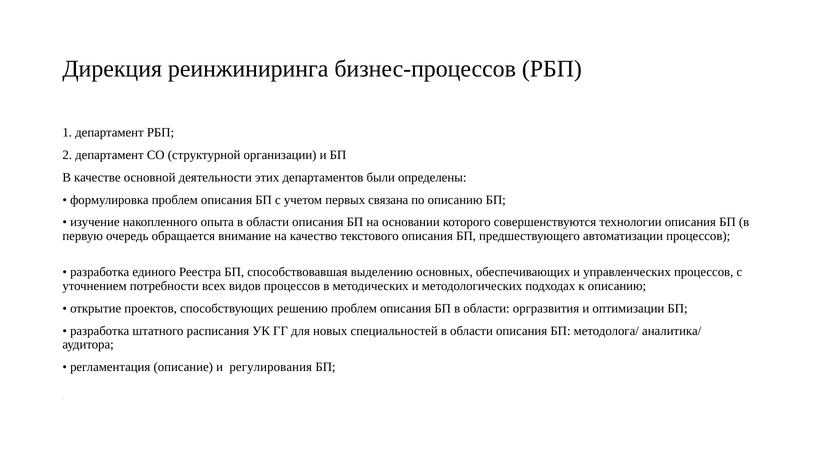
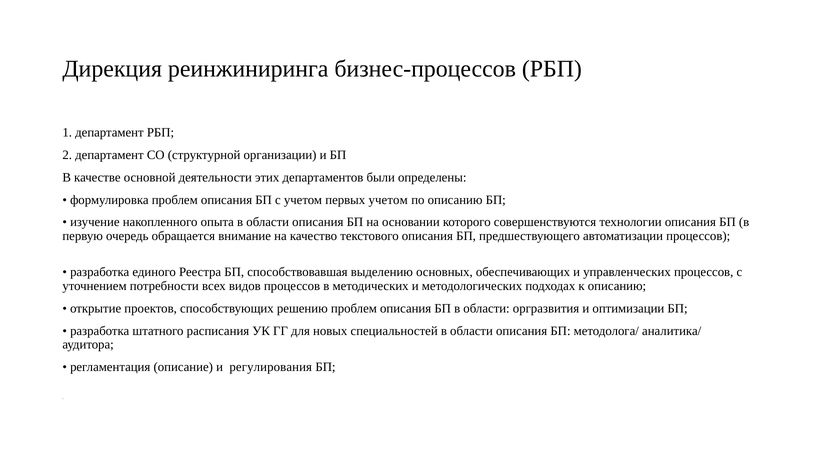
первых связана: связана -> учетом (388, 200)
